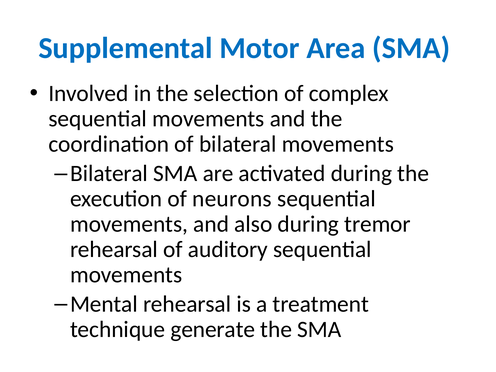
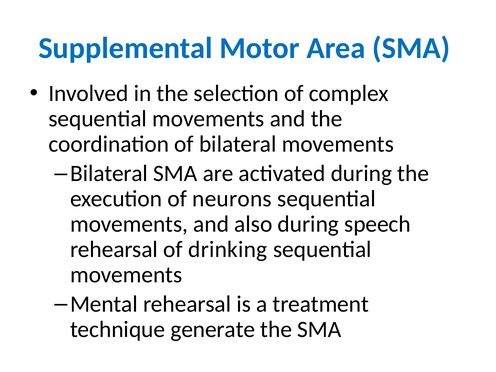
tremor: tremor -> speech (378, 224)
auditory: auditory -> drinking (228, 249)
